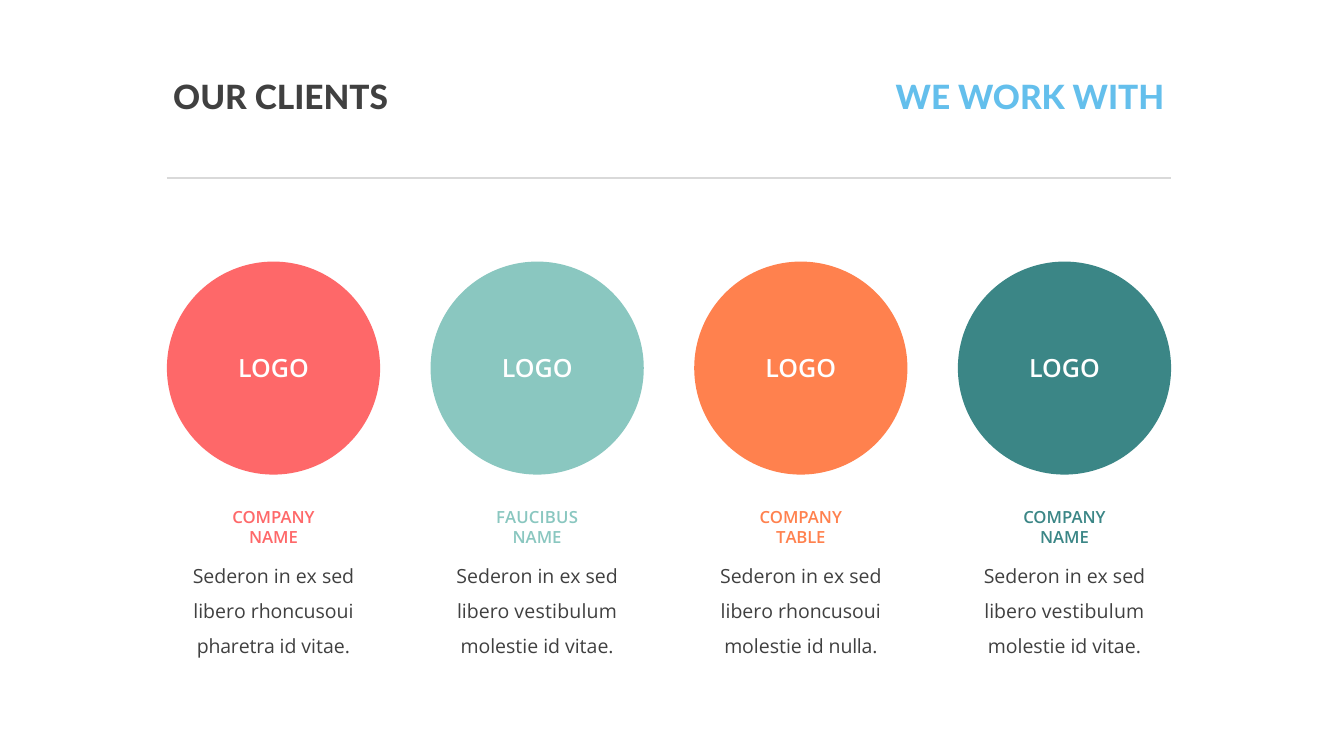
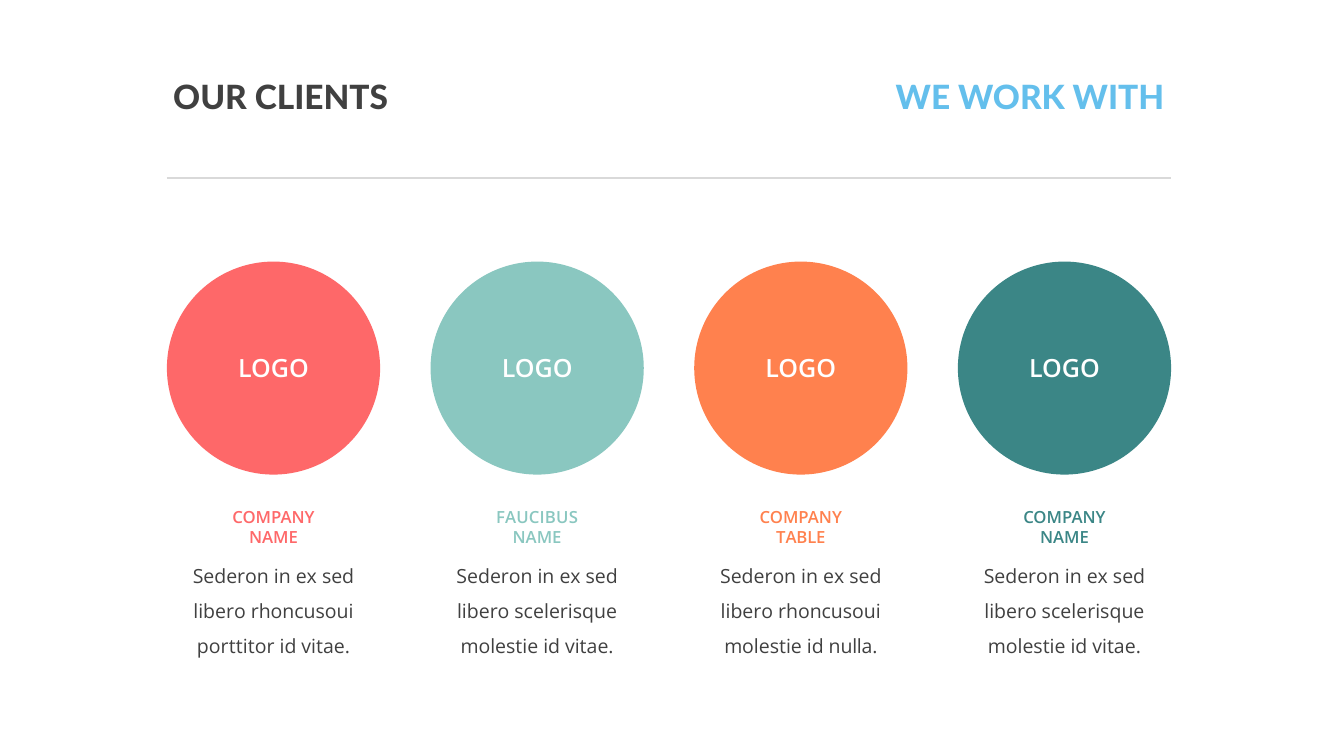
vestibulum: vestibulum -> scelerisque (566, 613)
vestibulum: vestibulum -> scelerisque (1093, 613)
pharetra: pharetra -> porttitor (236, 648)
